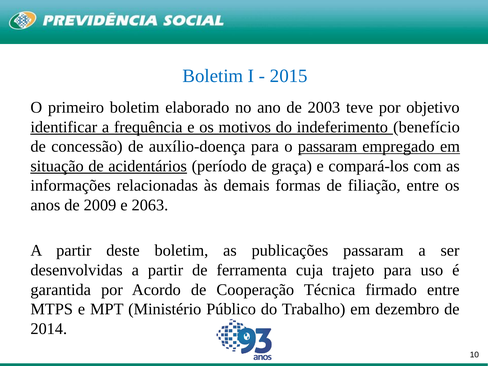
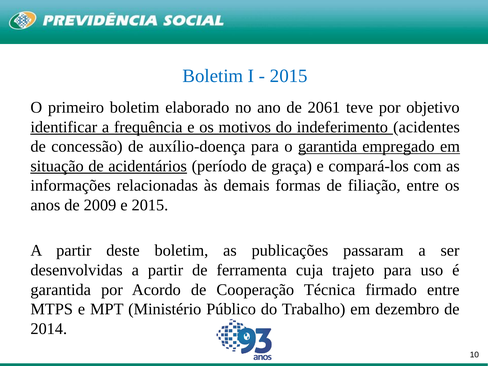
2003: 2003 -> 2061 (324, 107)
benefício: benefício -> acidentes (426, 127)
o passaram: passaram -> garantida (328, 147)
e 2063: 2063 -> 2015 (150, 205)
